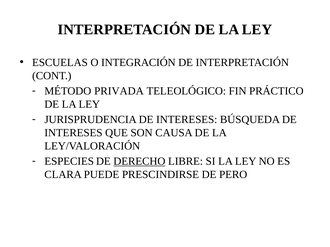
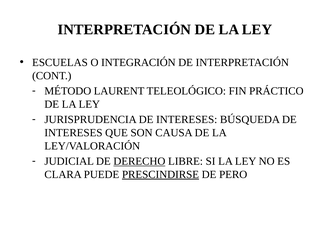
PRIVADA: PRIVADA -> LAURENT (119, 91)
ESPECIES: ESPECIES -> JUDICIAL (69, 162)
PRESCINDIRSE underline: none -> present (160, 175)
